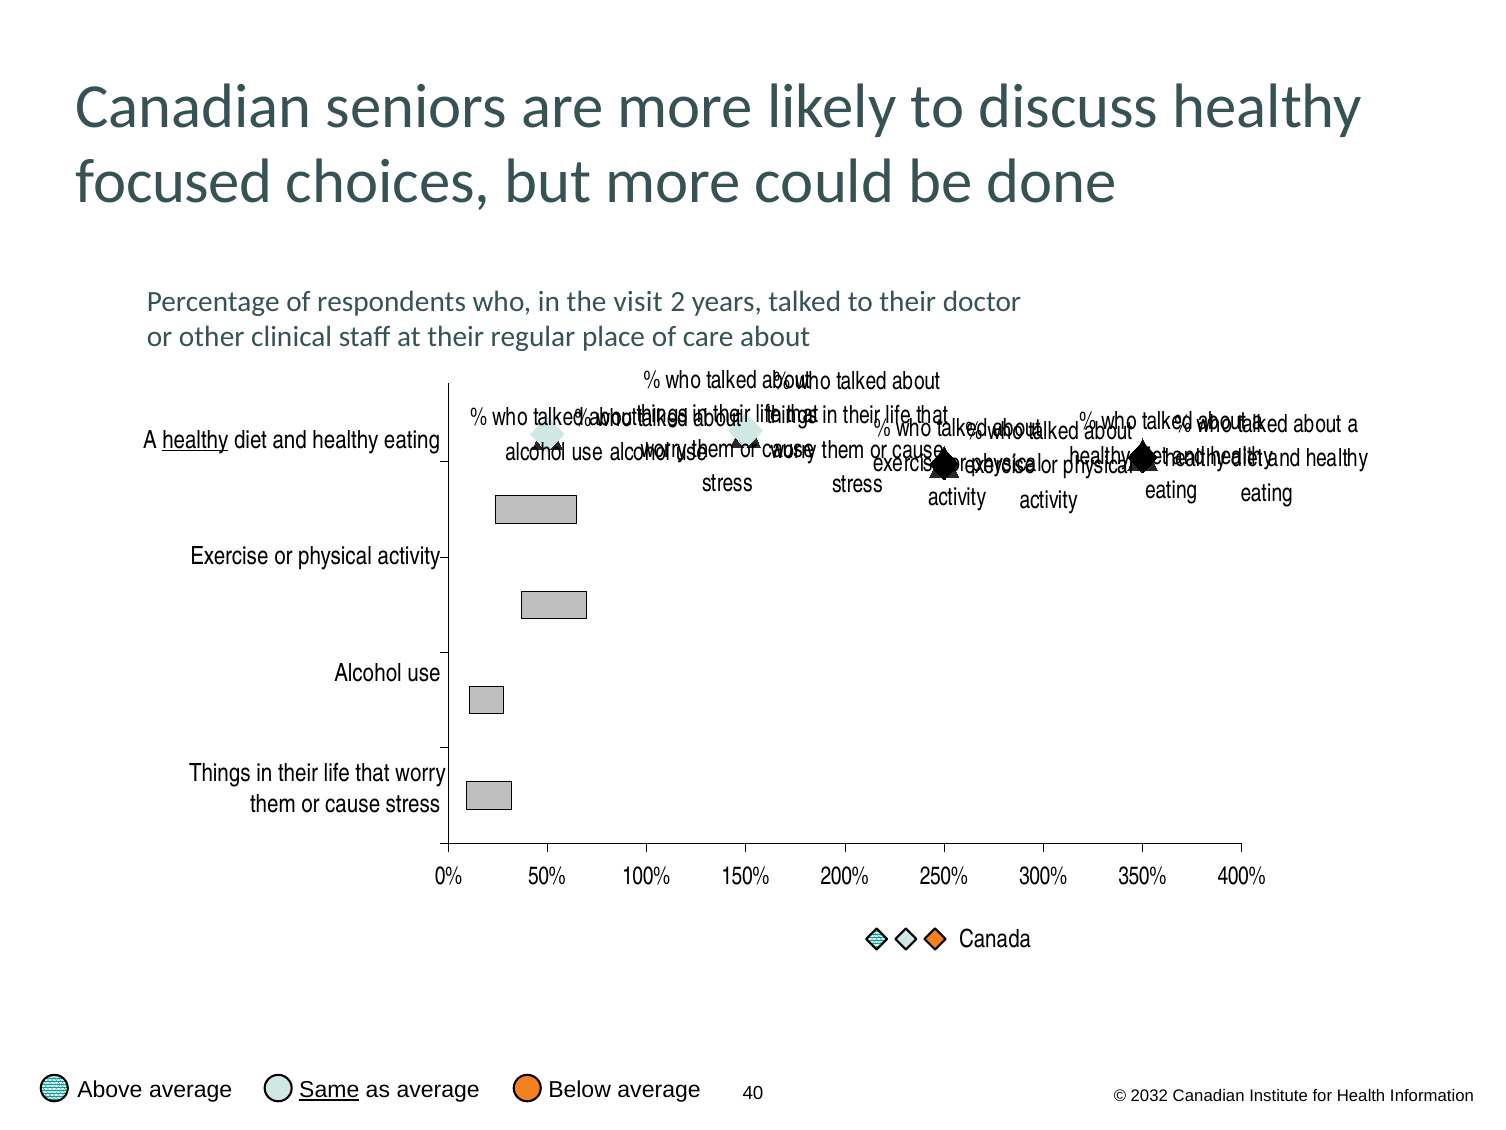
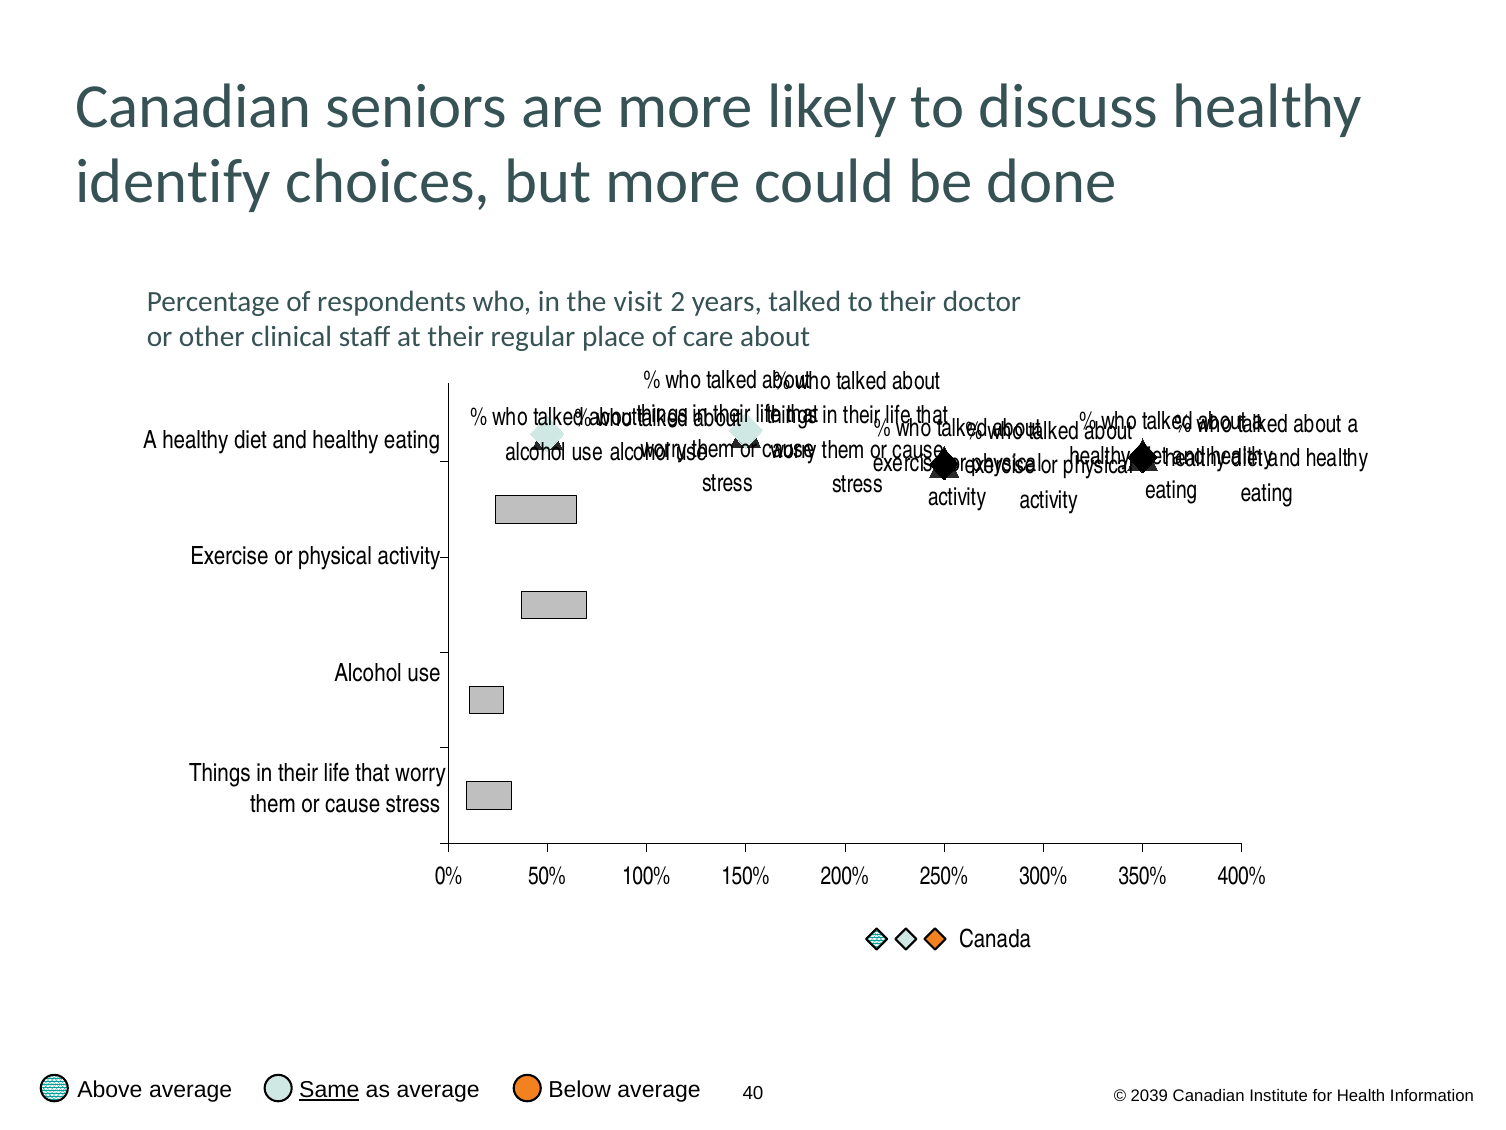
focused: focused -> identify (173, 182)
healthy underline: present -> none (195, 440)
2032: 2032 -> 2039 (1149, 1096)
